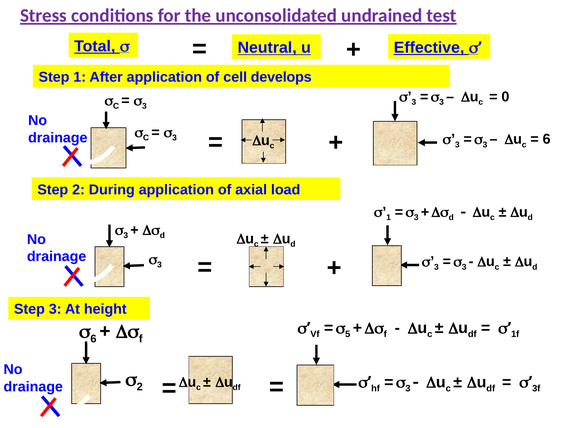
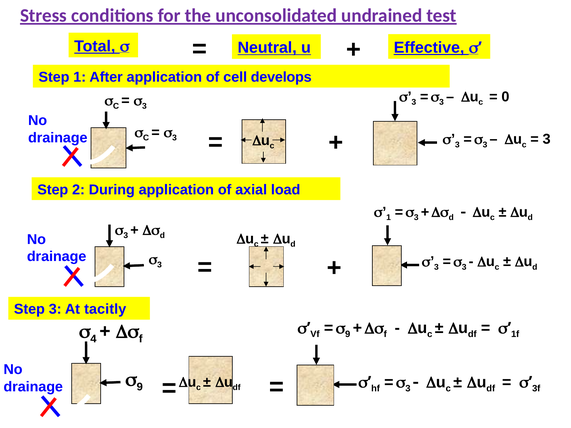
6: 6 -> 3 (547, 139)
height: height -> tacitly (105, 309)
5: 5 -> 9 (348, 334)
6: 6 -> 4 (93, 339)
2: 2 -> 9 (140, 387)
